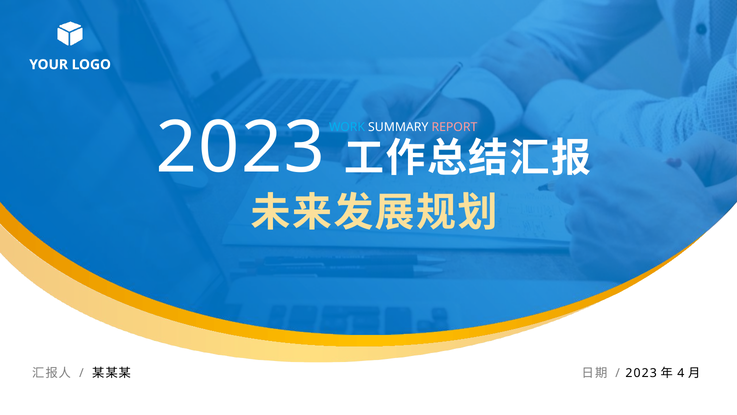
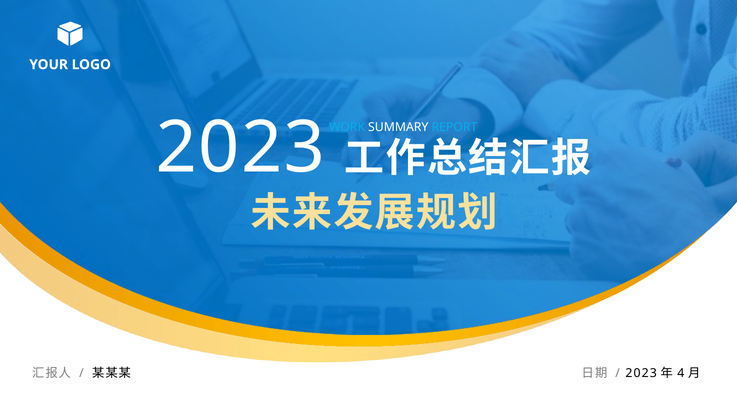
REPORT colour: pink -> light blue (454, 127)
